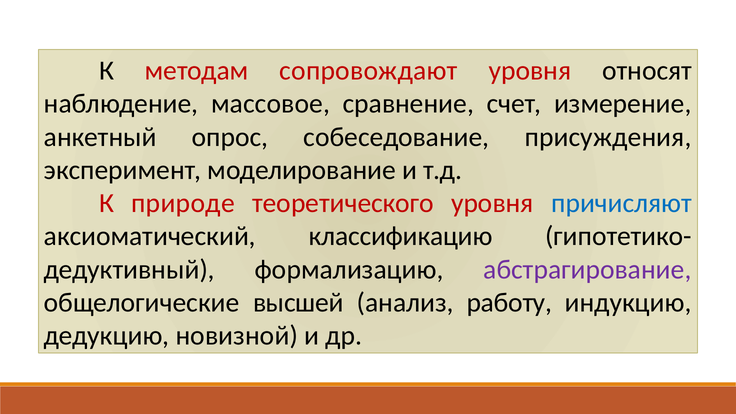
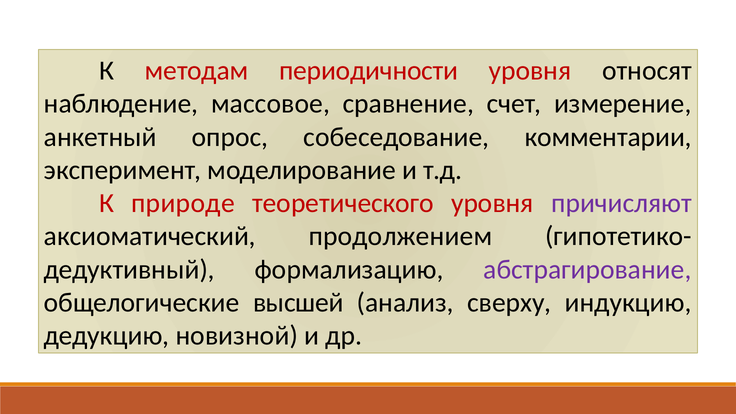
сопровождают: сопровождают -> периодичности (369, 71)
присуждения: присуждения -> комментарии (608, 137)
причисляют colour: blue -> purple (622, 203)
классификацию: классификацию -> продолжением (400, 236)
работу: работу -> сверху (509, 303)
